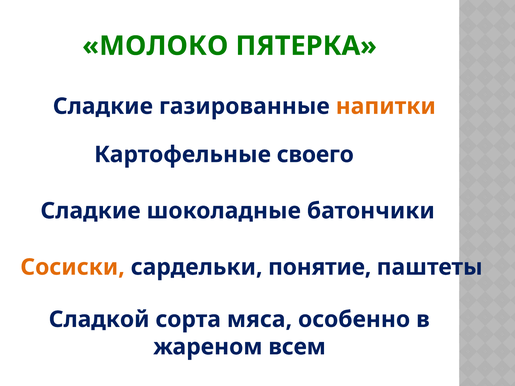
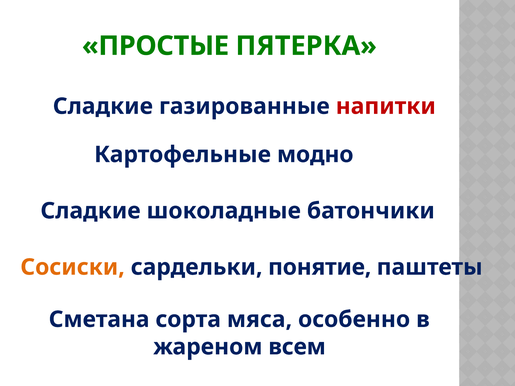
МОЛОКО: МОЛОКО -> ПРОСТЫЕ (155, 46)
напитки colour: orange -> red (386, 106)
своего: своего -> модно (315, 155)
Сладкой: Сладкой -> Сметана (99, 320)
